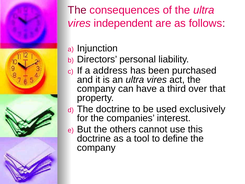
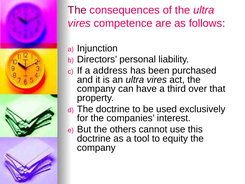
independent: independent -> competence (123, 23)
define: define -> equity (175, 138)
